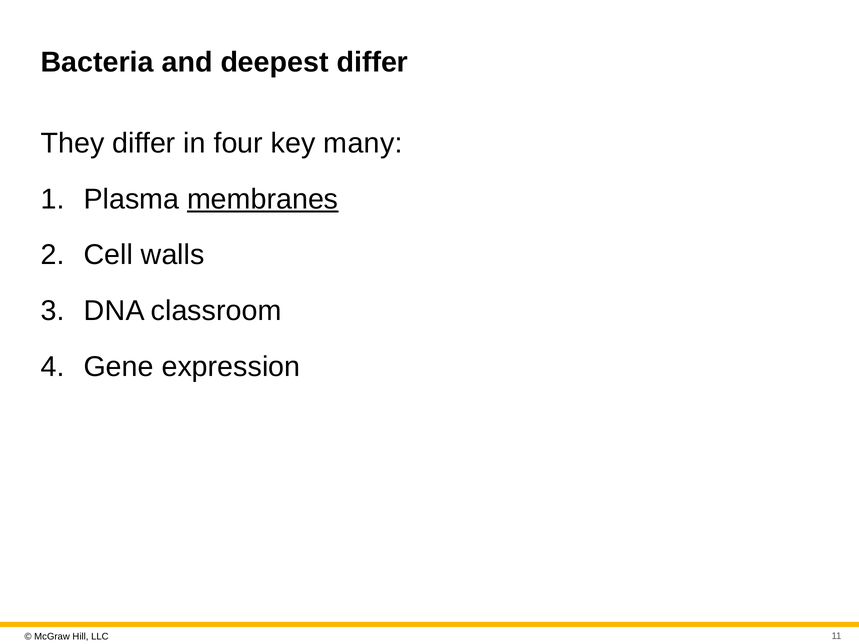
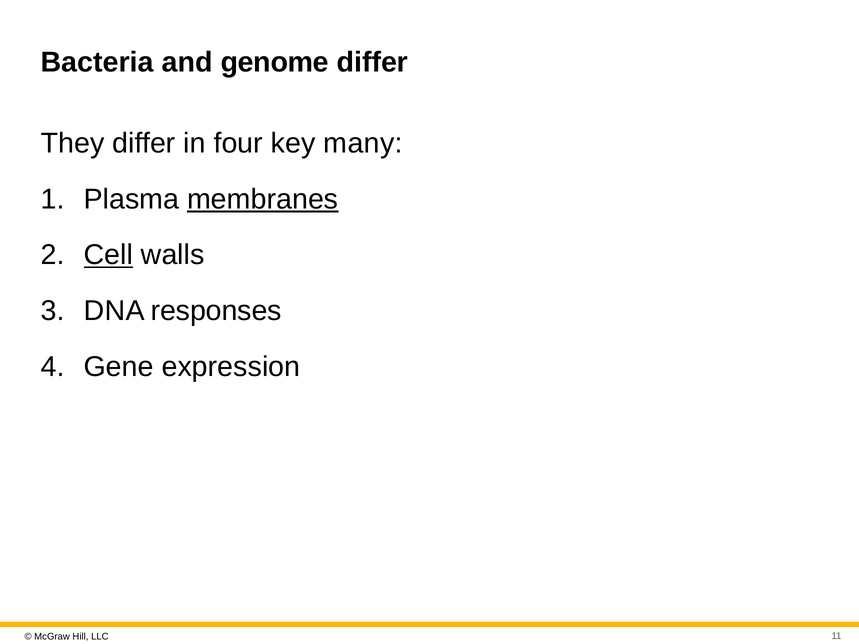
deepest: deepest -> genome (275, 63)
Cell underline: none -> present (108, 255)
classroom: classroom -> responses (216, 311)
